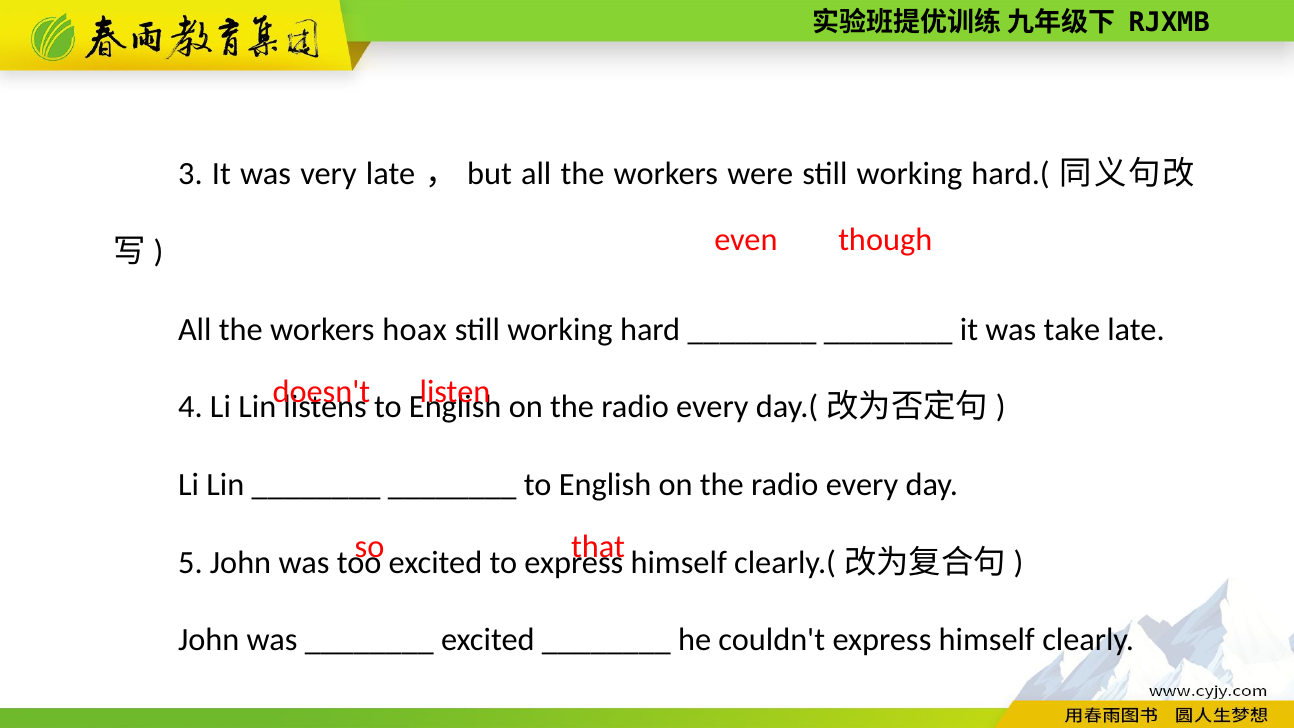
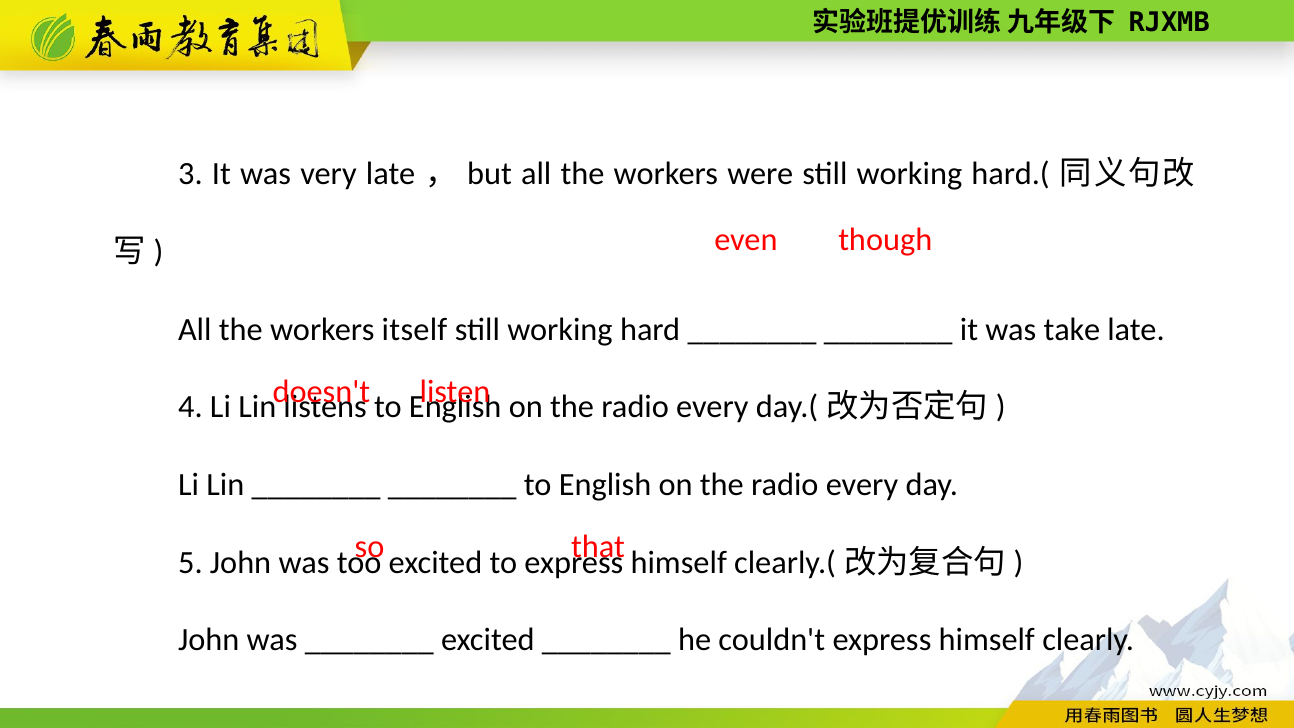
hoax: hoax -> itself (415, 330)
